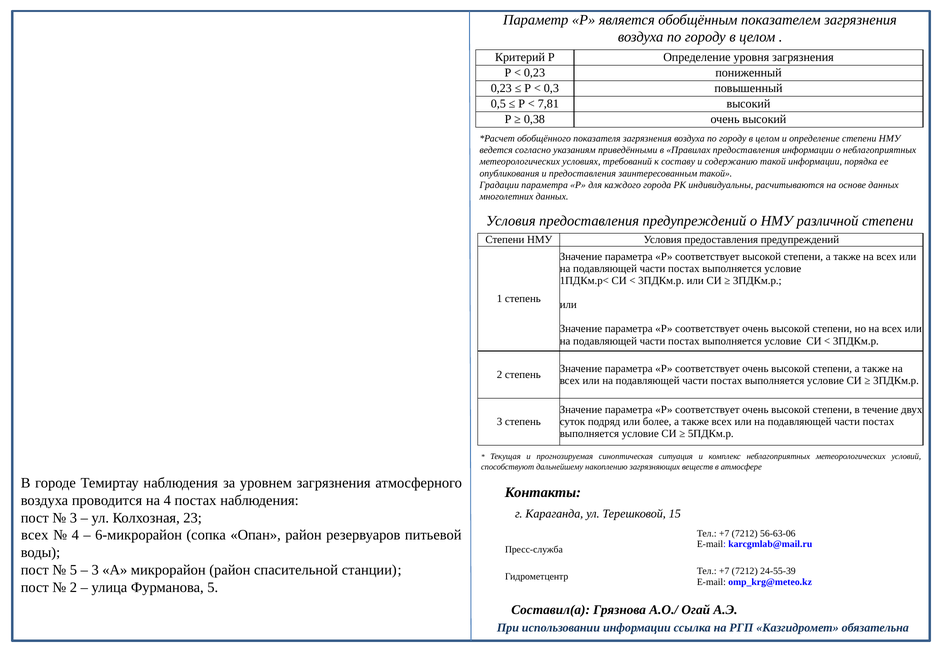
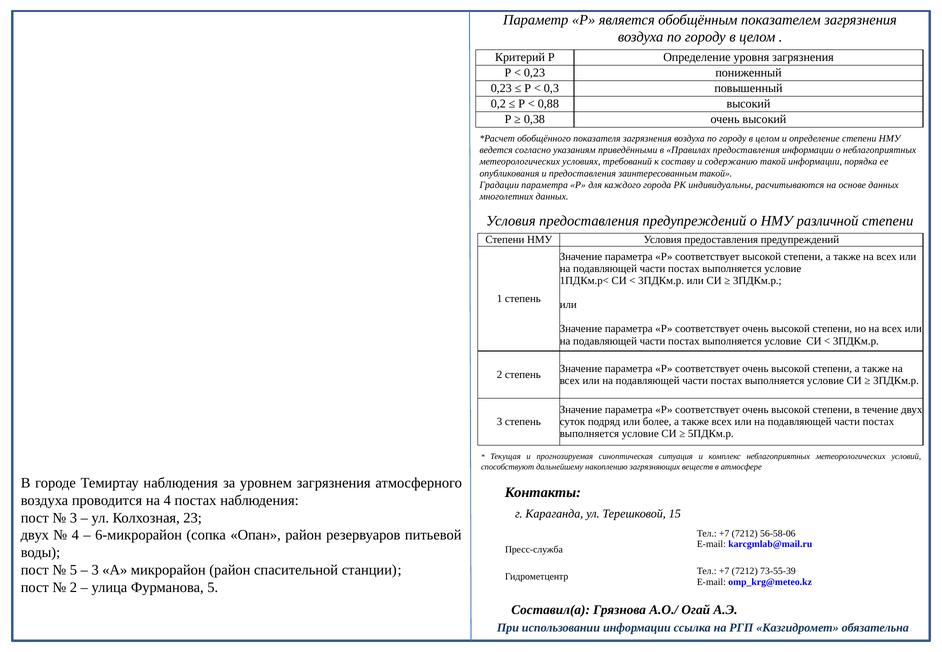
0,5: 0,5 -> 0,2 (498, 104)
7,81: 7,81 -> 0,88 (548, 104)
всех: всех -> двух (35, 535)
56-63-06: 56-63-06 -> 56-58-06 (778, 534)
24-55-39: 24-55-39 -> 73-55-39 (778, 571)
